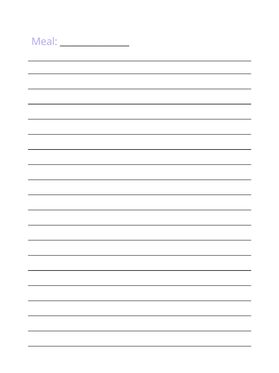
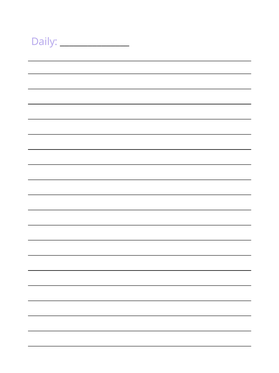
Meal: Meal -> Daily (44, 42)
